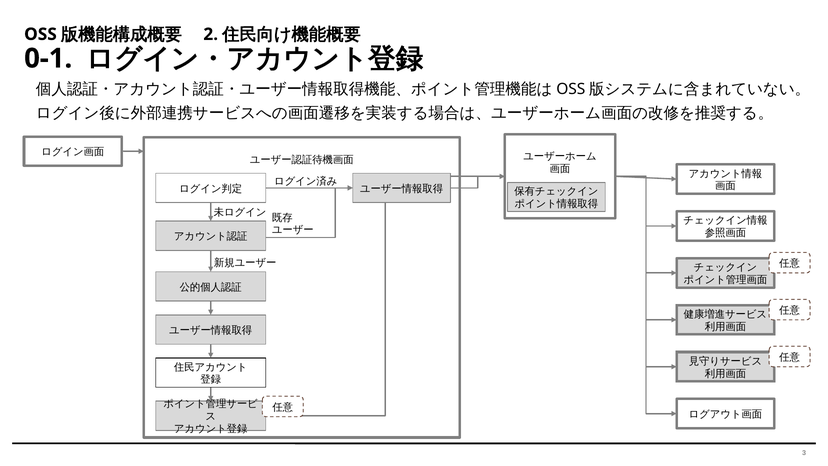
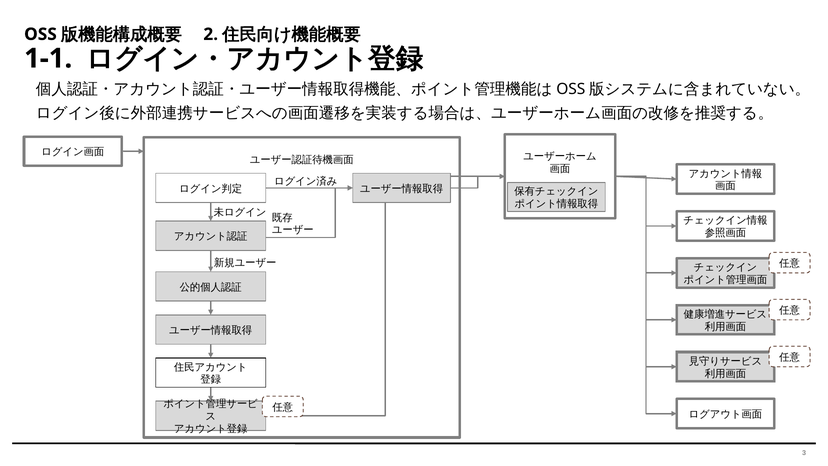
0-1: 0-1 -> 1-1 (48, 58)
